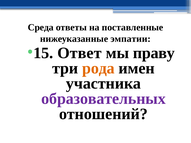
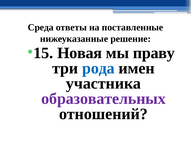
эмпатии: эмпатии -> решение (131, 39)
Ответ: Ответ -> Новая (80, 53)
рода colour: orange -> blue (98, 68)
